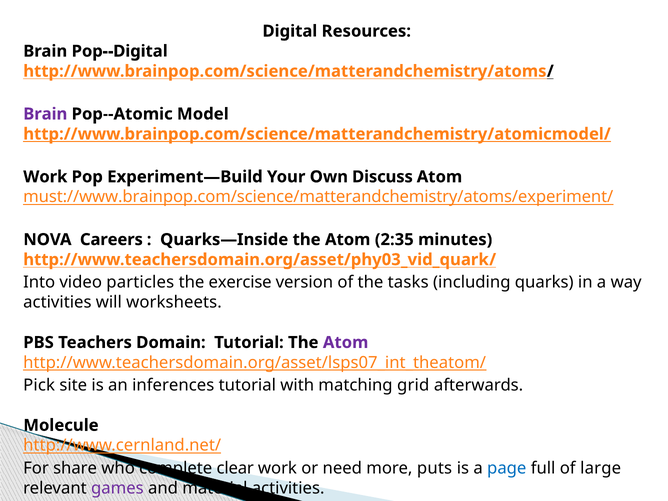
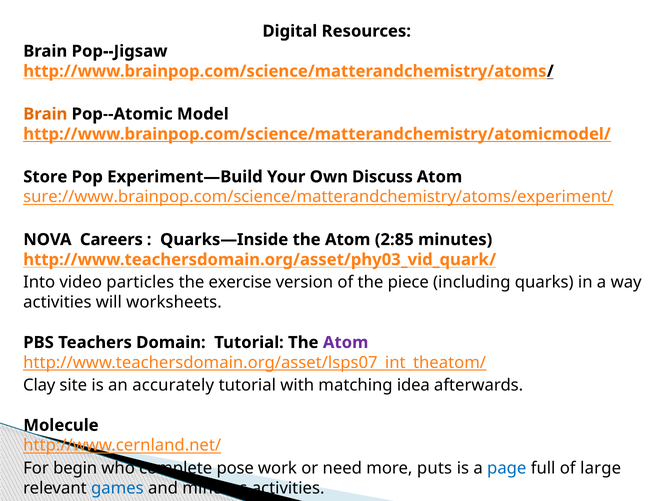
Pop--Digital: Pop--Digital -> Pop--Jigsaw (120, 51)
Brain colour: purple -> orange (45, 114)
Work: Work -> Store (45, 177)
must://www.brainpop.com/science/matterandchemistry/atoms/experiment/: must://www.brainpop.com/science/matterandchemistry/atoms/experiment/ -> sure://www.brainpop.com/science/matterandchemistry/atoms/experiment/ (318, 197)
2:35: 2:35 -> 2:85 (394, 240)
tasks: tasks -> piece (408, 282)
Pick: Pick -> Clay (39, 385)
inferences: inferences -> accurately (173, 385)
grid: grid -> idea (413, 385)
share: share -> begin (75, 468)
clear: clear -> pose (235, 468)
games colour: purple -> blue (117, 488)
and material: material -> minutes (215, 488)
